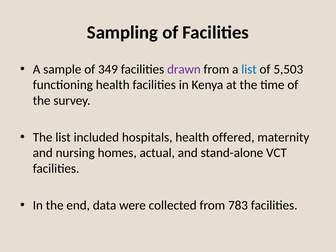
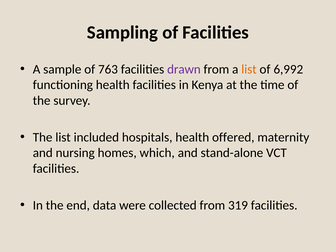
349: 349 -> 763 (108, 69)
list colour: blue -> orange (249, 69)
5,503: 5,503 -> 6,992 (288, 69)
actual: actual -> which (157, 153)
783: 783 -> 319 (238, 205)
